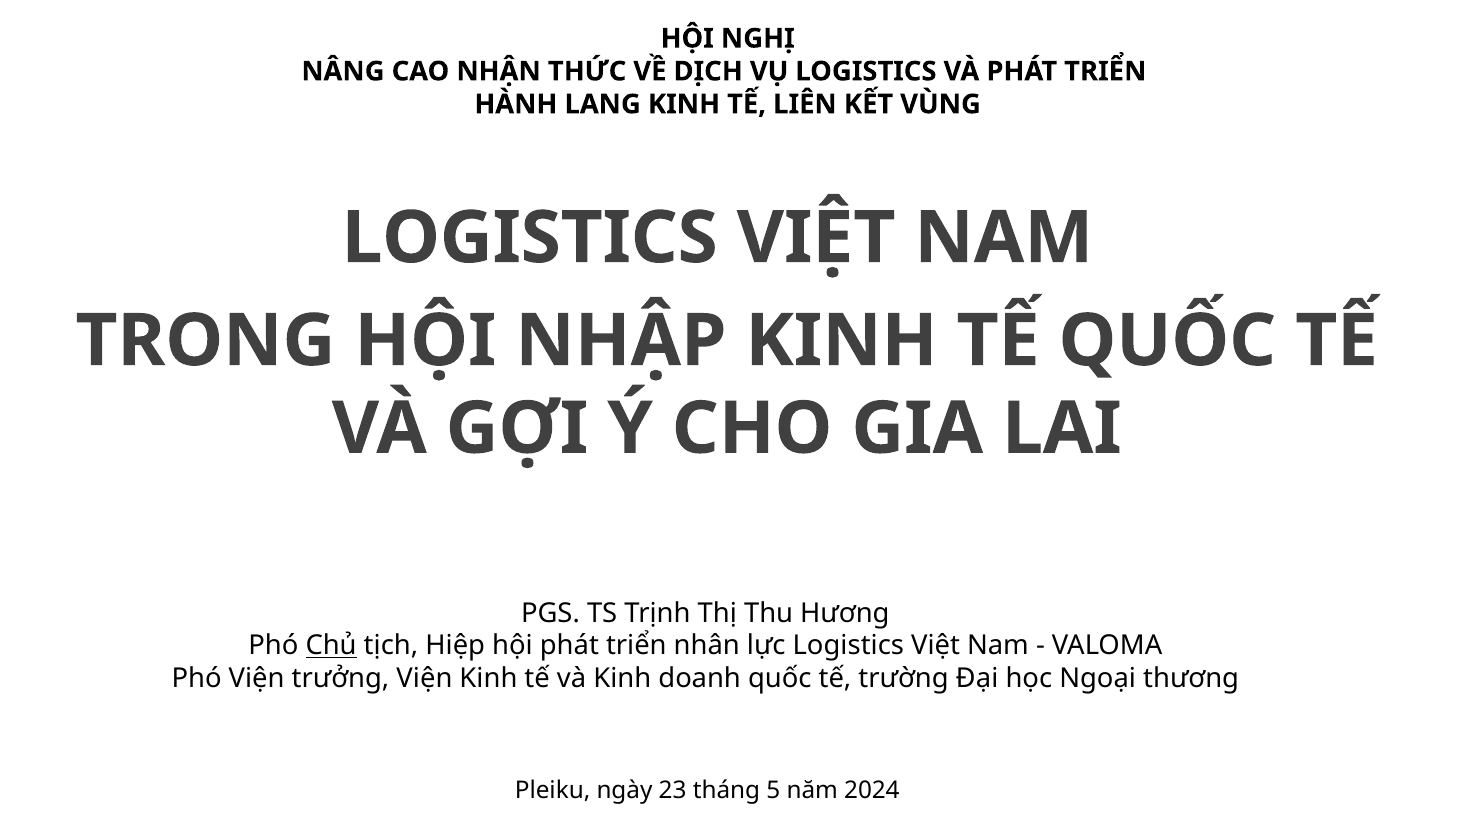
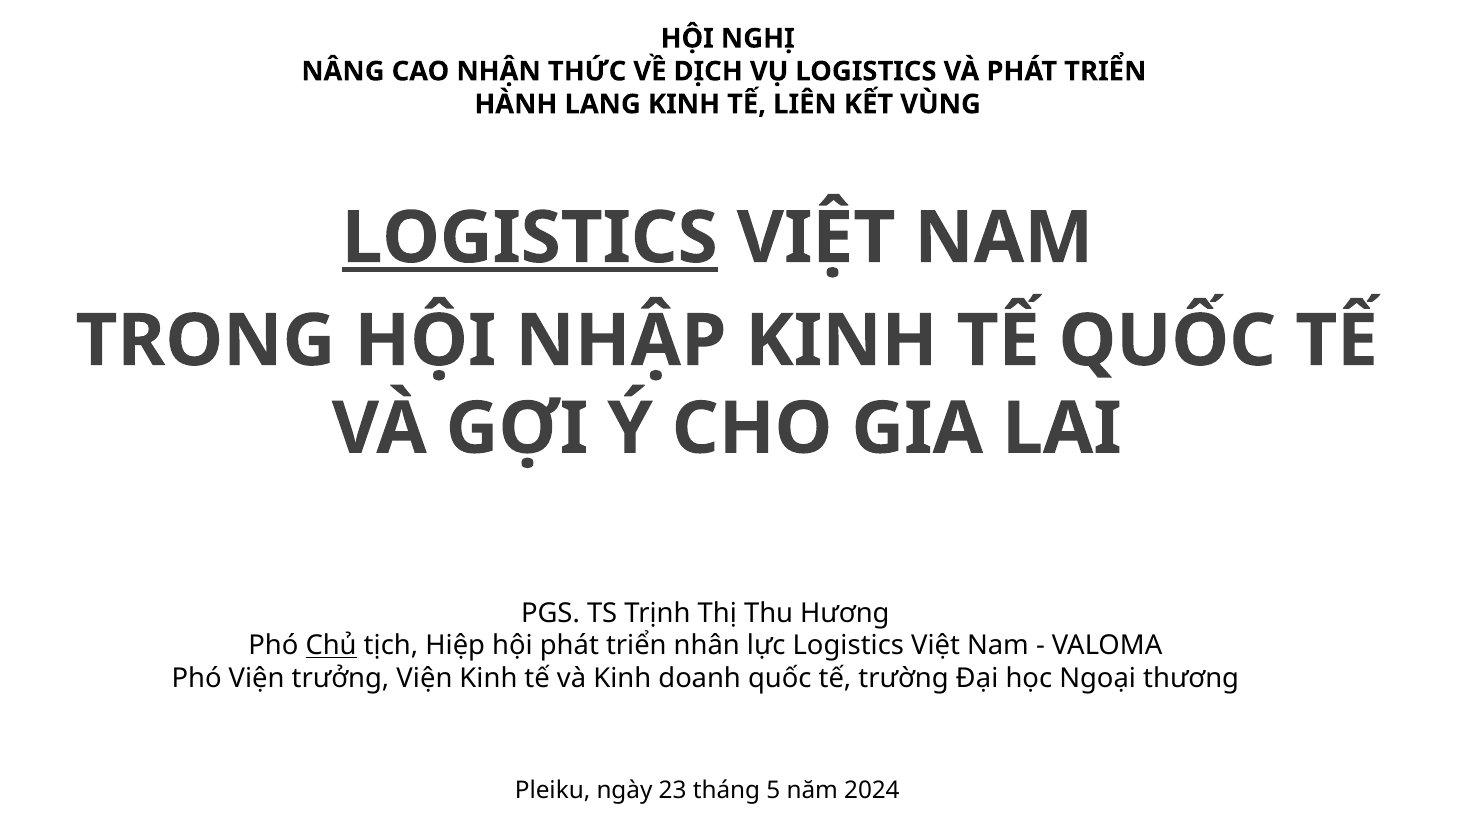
LOGISTICS underline: none -> present (530, 238)
